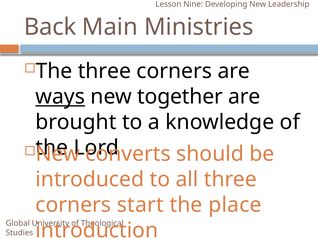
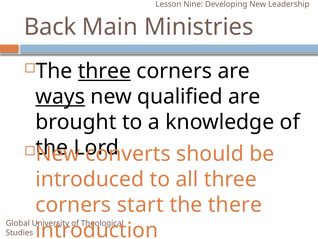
three underline: none -> present (104, 71)
together: together -> qualified (180, 96)
place: place -> there (235, 204)
